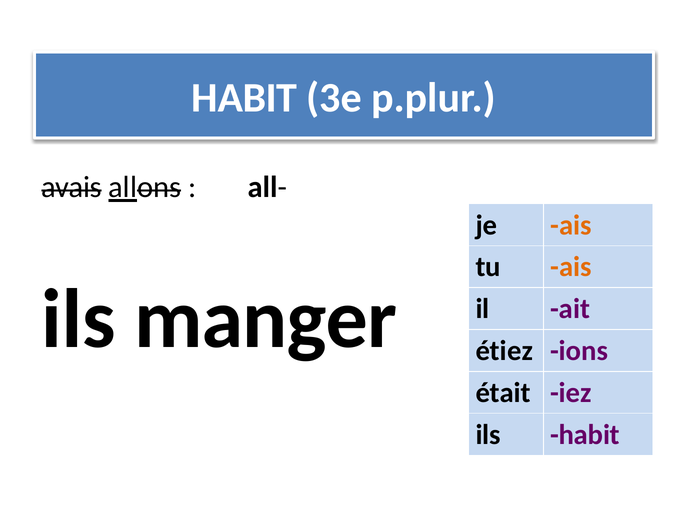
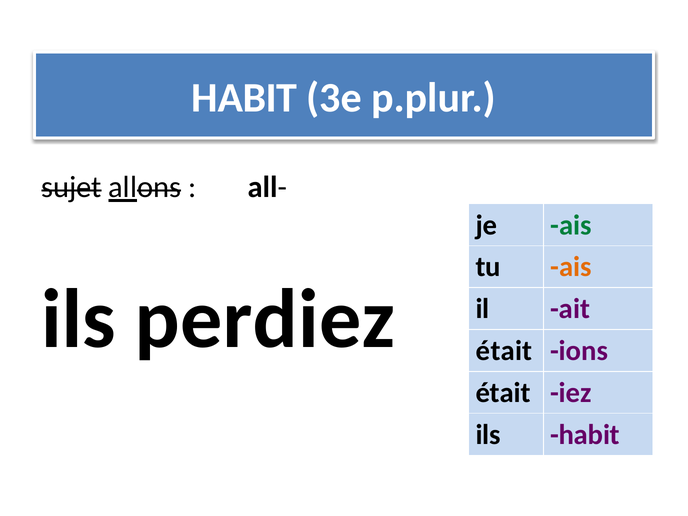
avais: avais -> sujet (71, 187)
ais colour: orange -> green (571, 225)
manger: manger -> perdiez (265, 319)
étiez: étiez -> était (504, 351)
